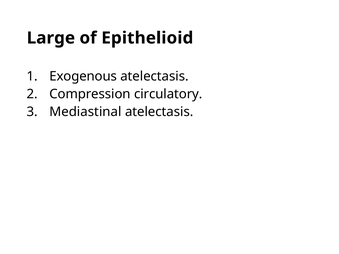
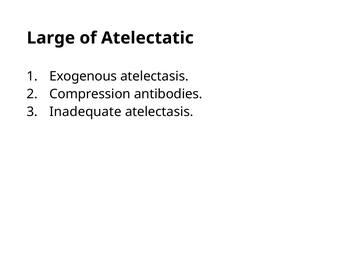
Epithelioid: Epithelioid -> Atelectatic (147, 38)
circulatory: circulatory -> antibodies (168, 94)
Mediastinal: Mediastinal -> Inadequate (85, 112)
